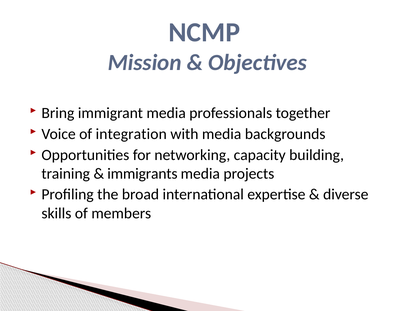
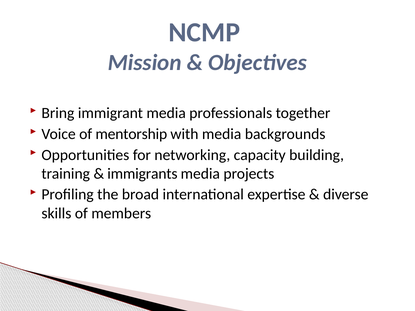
integration: integration -> mentorship (131, 134)
